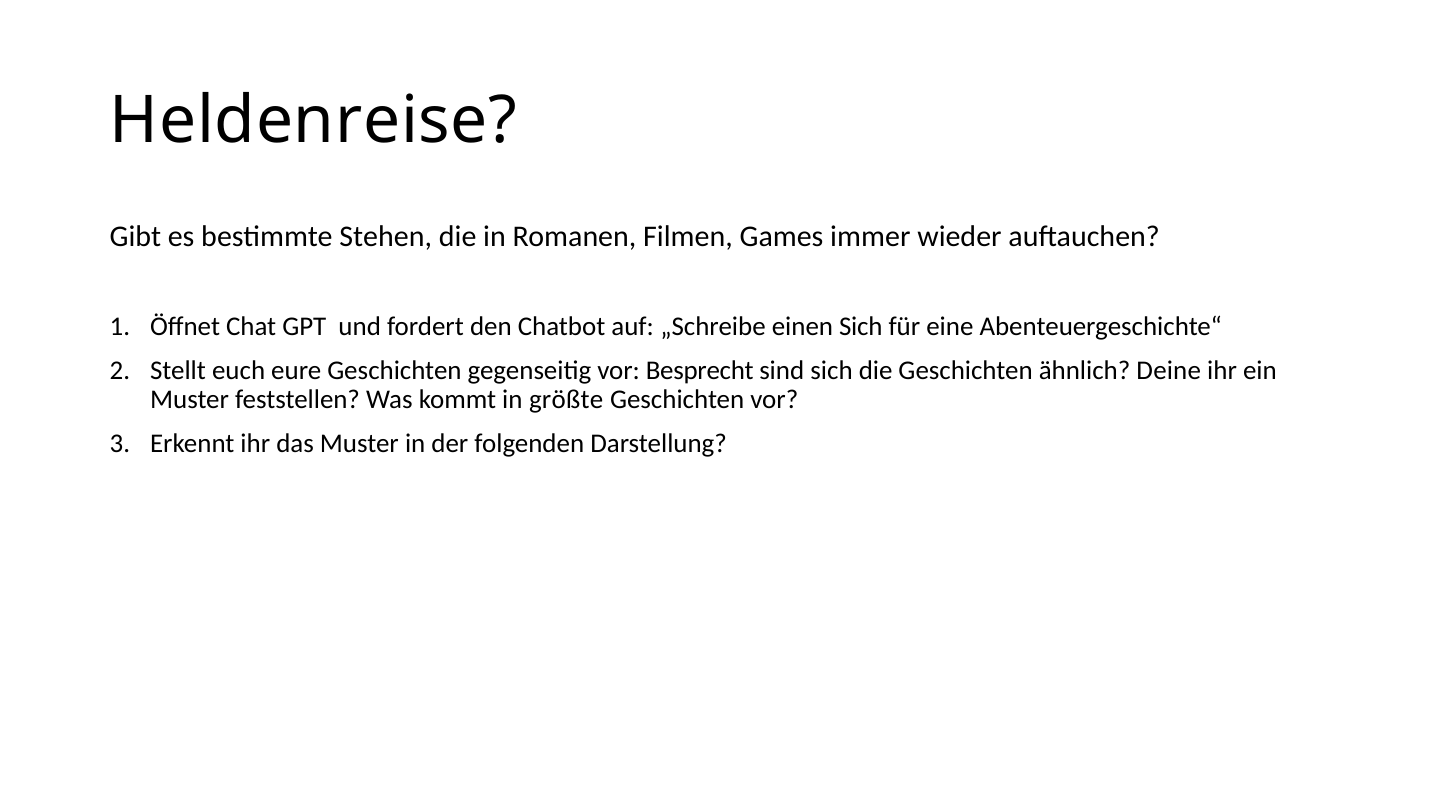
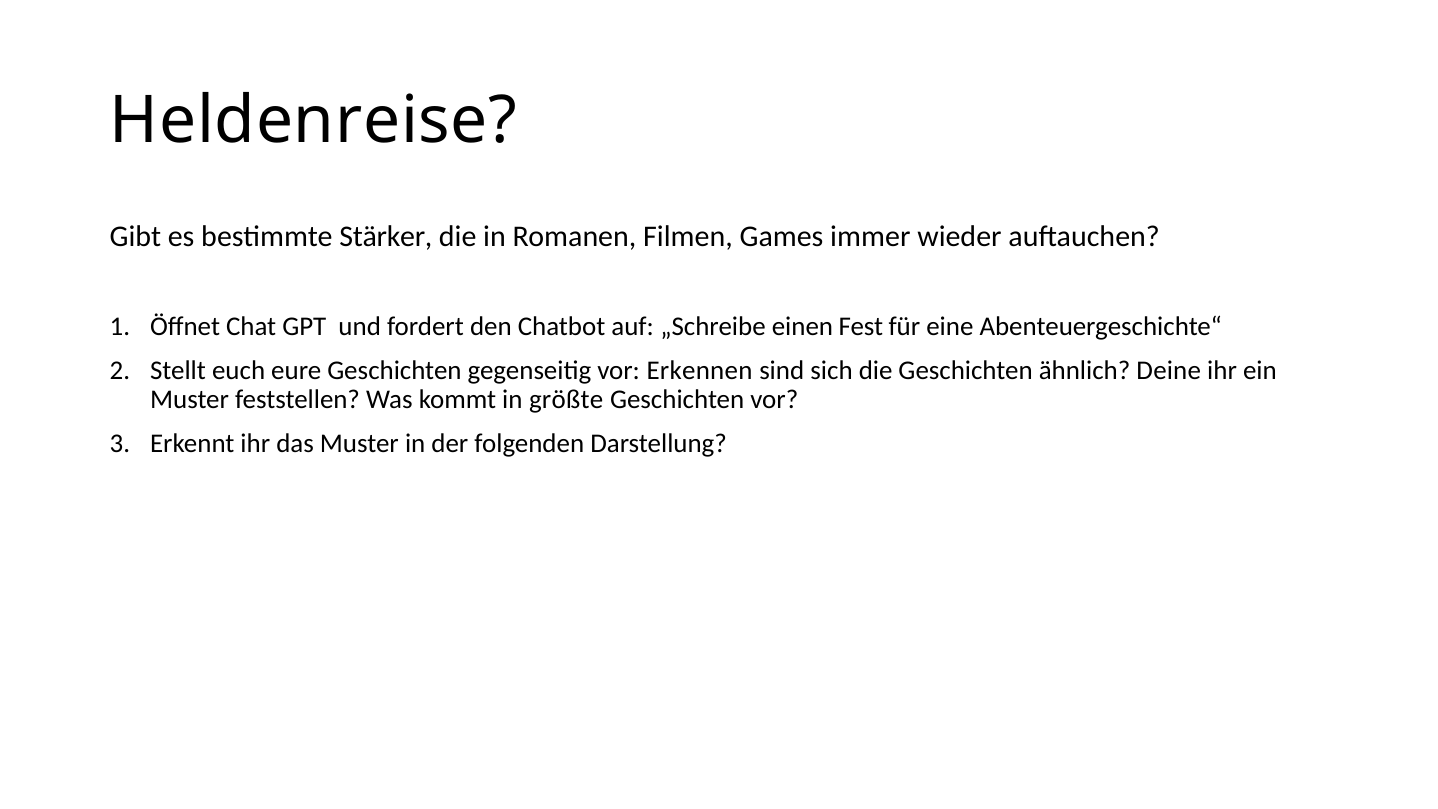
Stehen: Stehen -> Stärker (386, 237)
einen Sich: Sich -> Fest (861, 327)
Besprecht: Besprecht -> Erkennen (699, 371)
